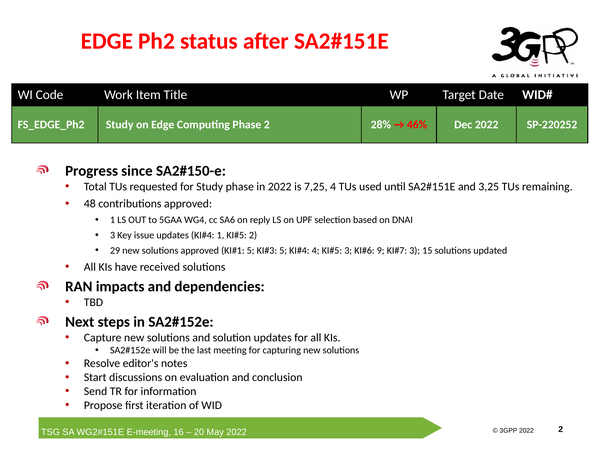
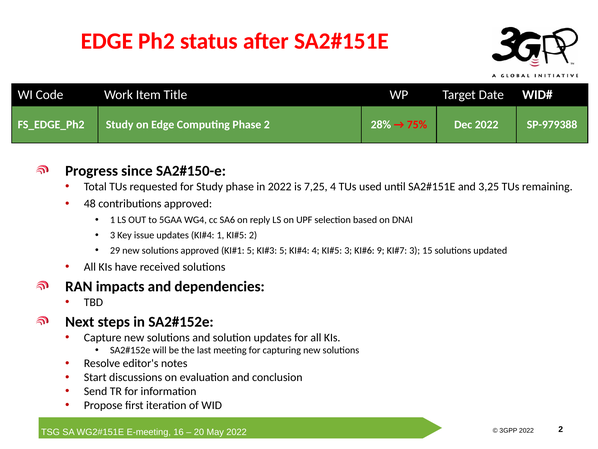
46%: 46% -> 75% (417, 124)
SP-220252: SP-220252 -> SP-979388 (552, 124)
